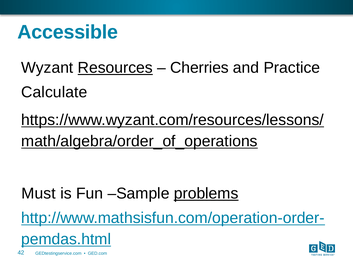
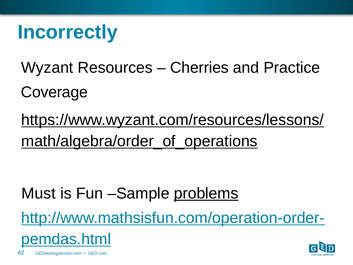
Accessible: Accessible -> Incorrectly (68, 32)
Resources underline: present -> none (115, 68)
Calculate: Calculate -> Coverage (54, 92)
